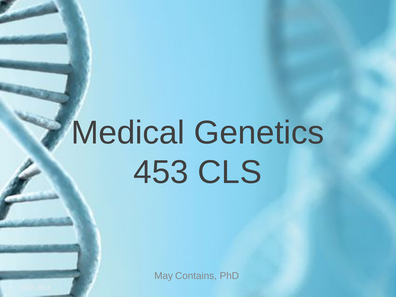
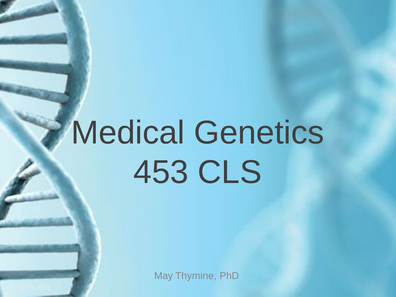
Contains: Contains -> Thymine (196, 276)
